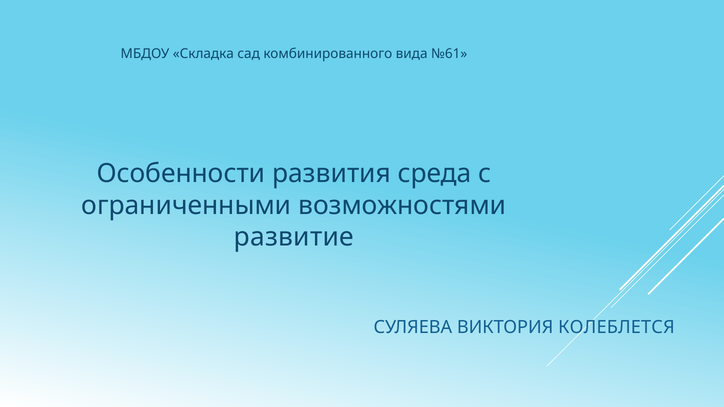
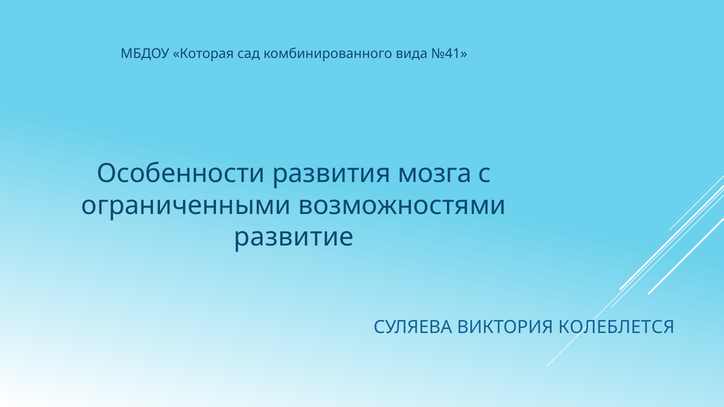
Складка: Складка -> Которая (203, 54)
№61: №61 -> №41 (449, 54)
среда: среда -> мозга (435, 174)
